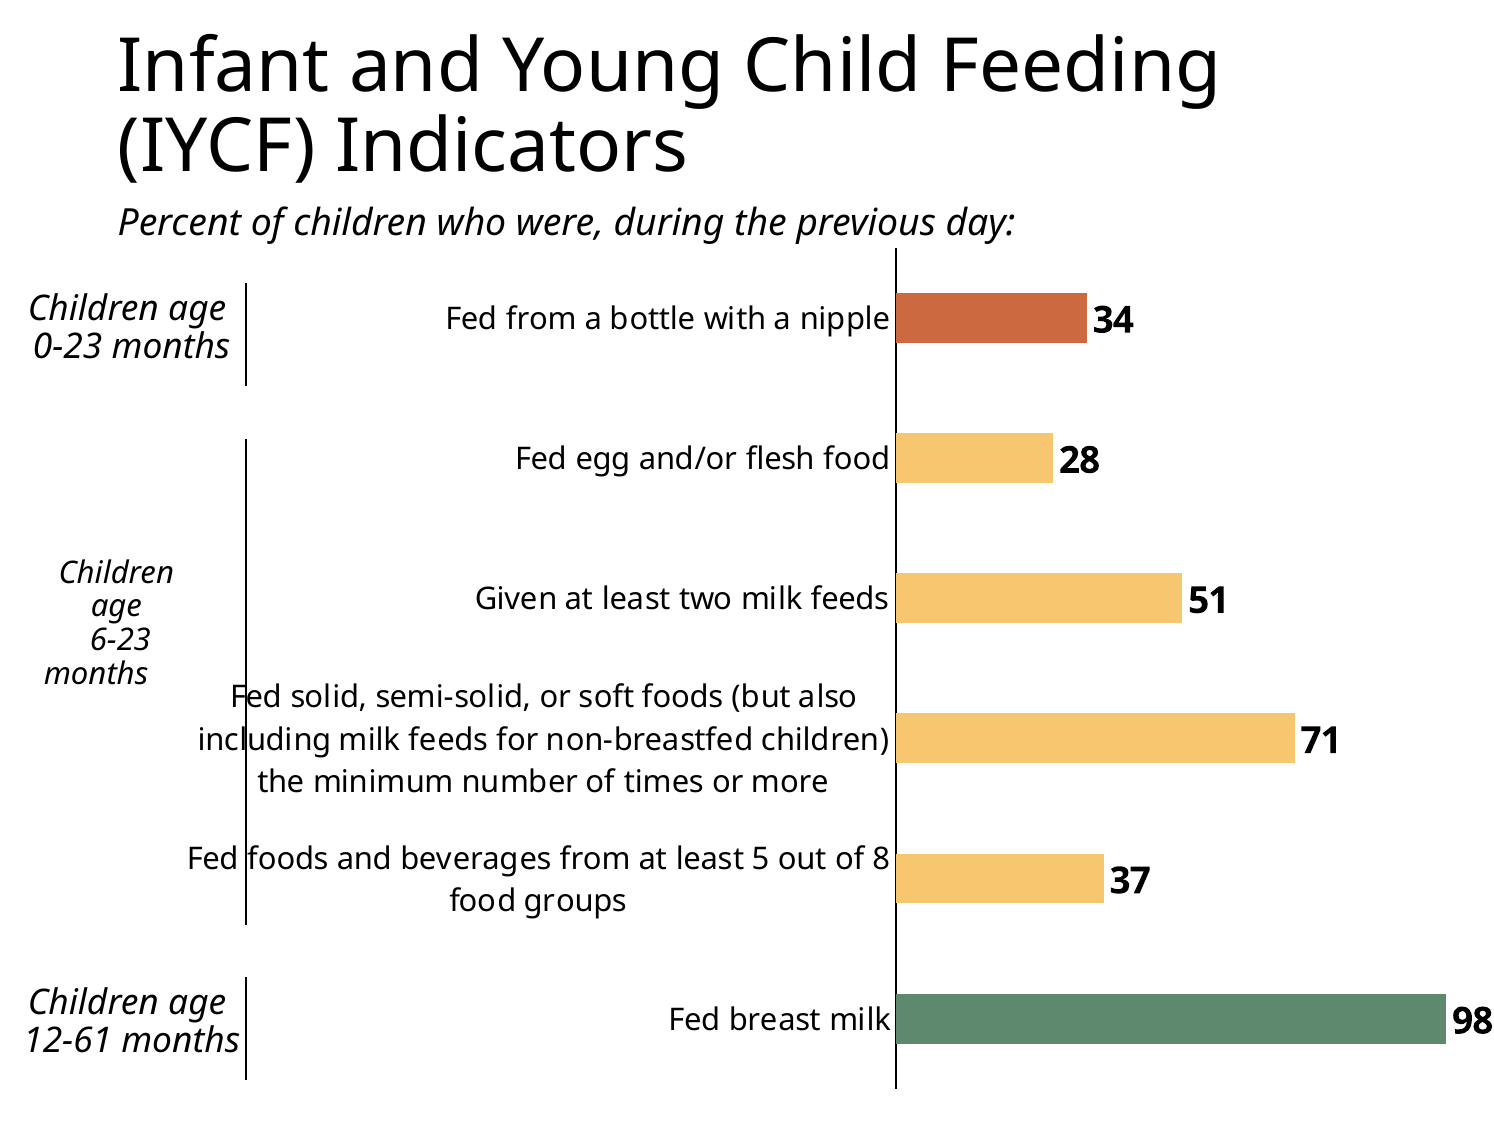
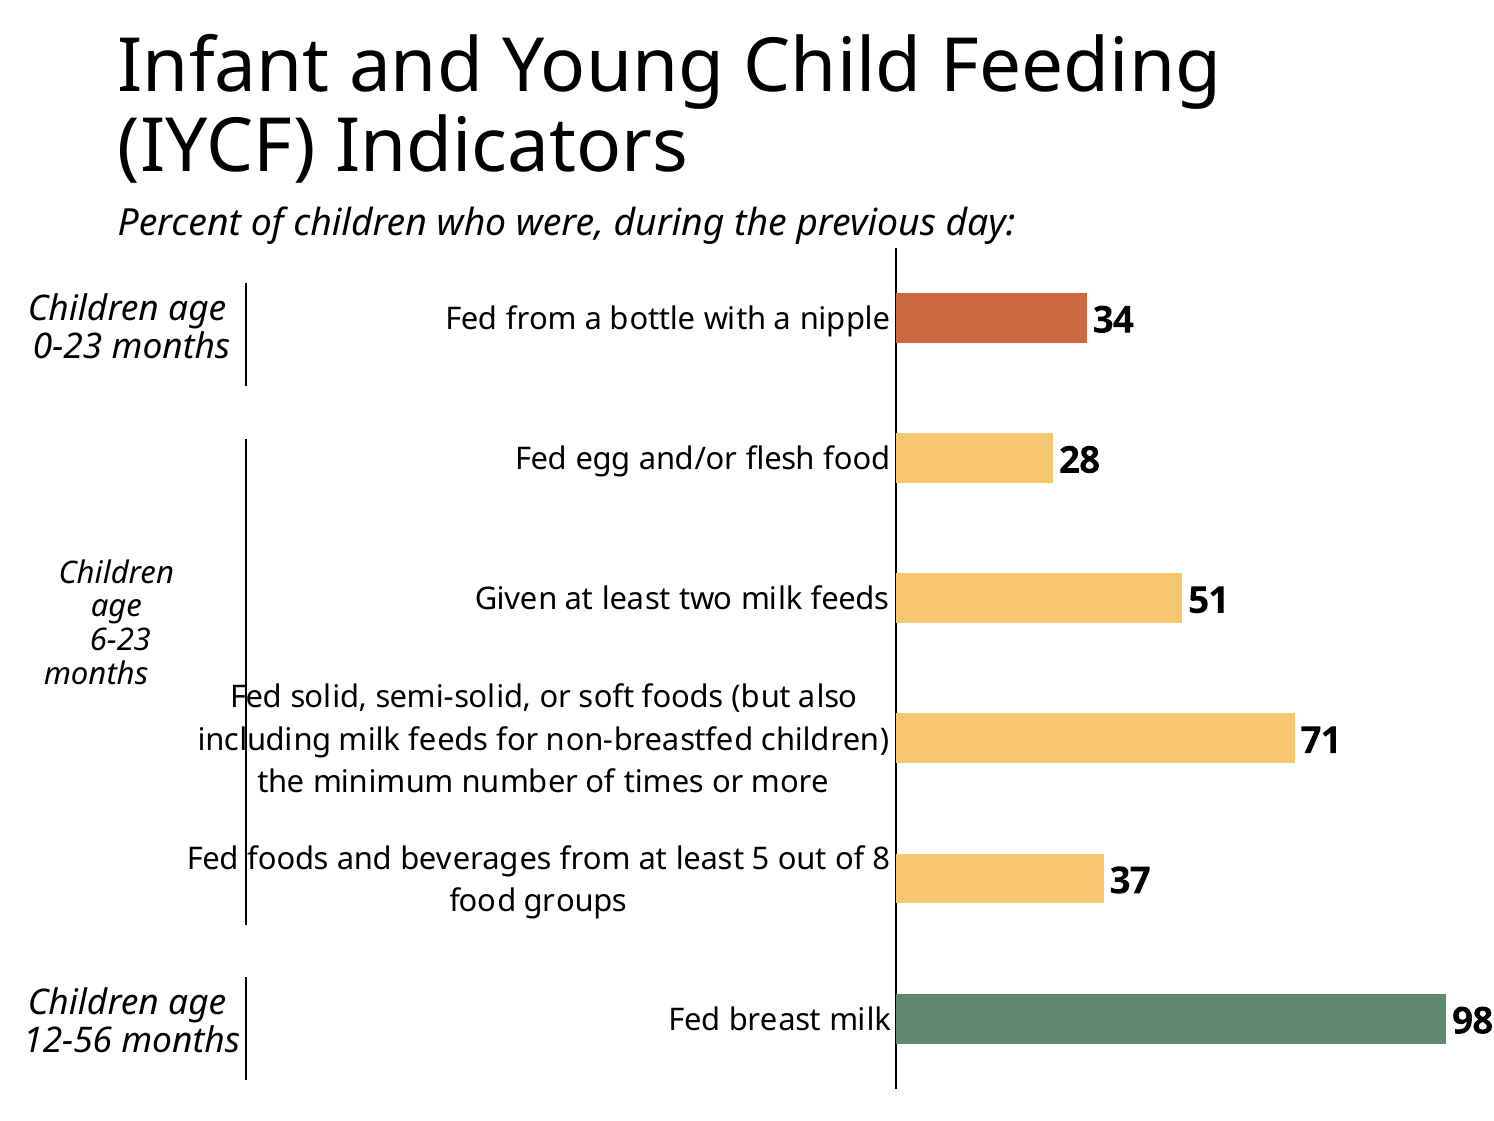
12-61: 12-61 -> 12-56 (68, 1041)
